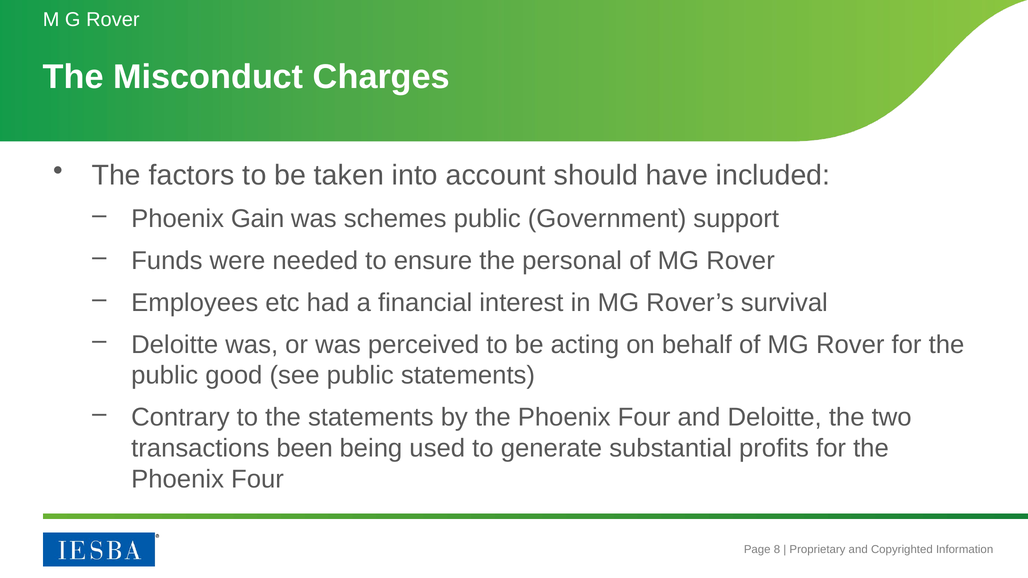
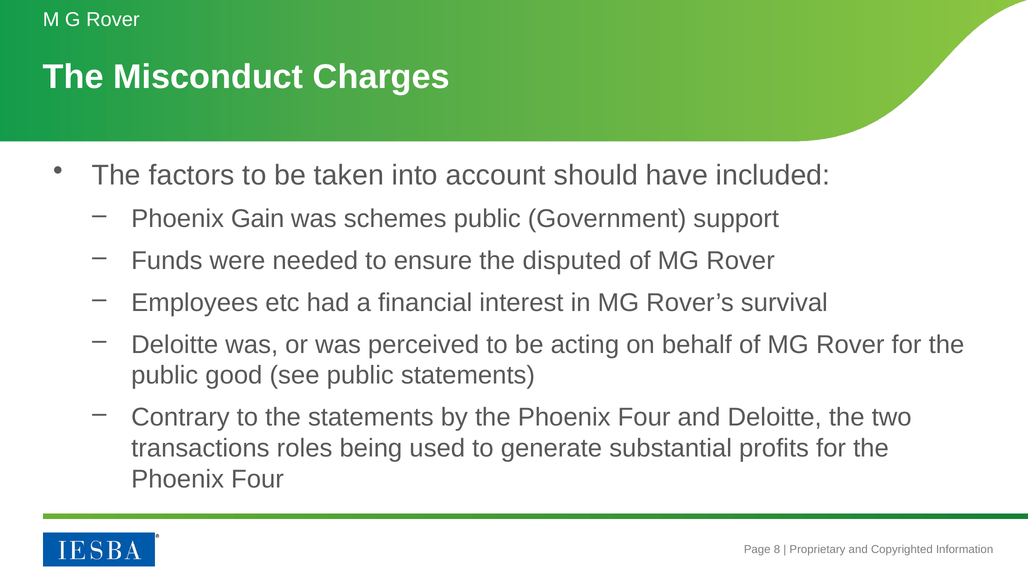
personal: personal -> disputed (572, 261)
been: been -> roles (305, 448)
